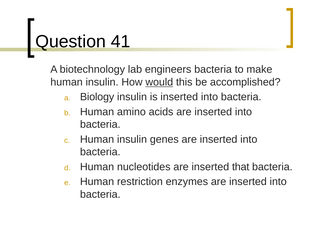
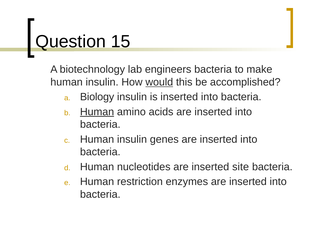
41: 41 -> 15 (121, 41)
Human underline: none -> present (97, 112)
that: that -> site (241, 167)
